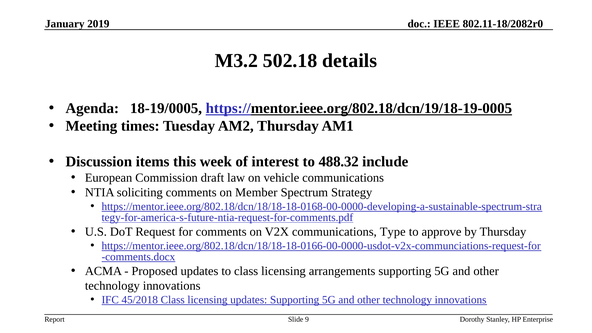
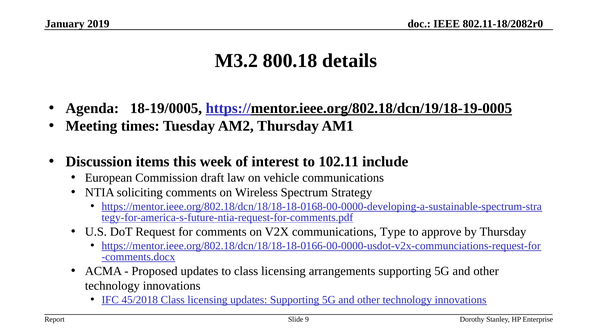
502.18: 502.18 -> 800.18 (290, 61)
488.32: 488.32 -> 102.11 (339, 162)
Member: Member -> Wireless (256, 193)
